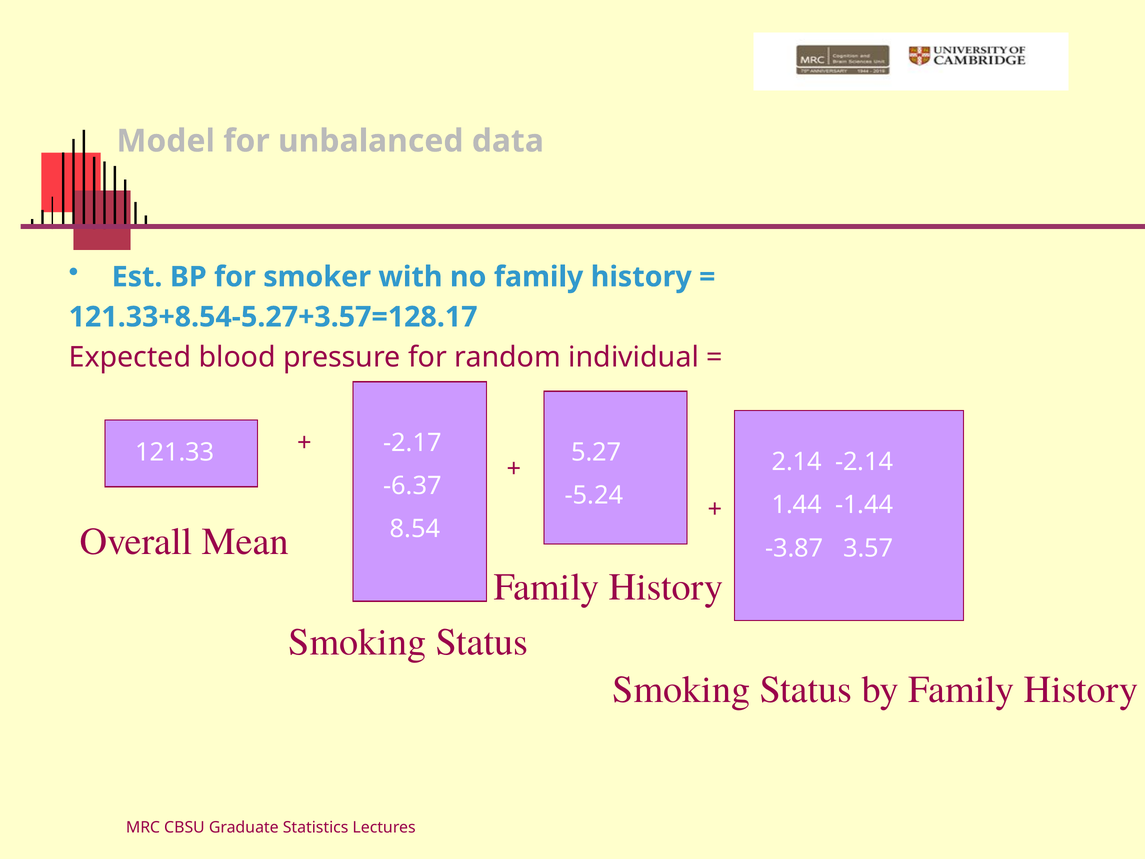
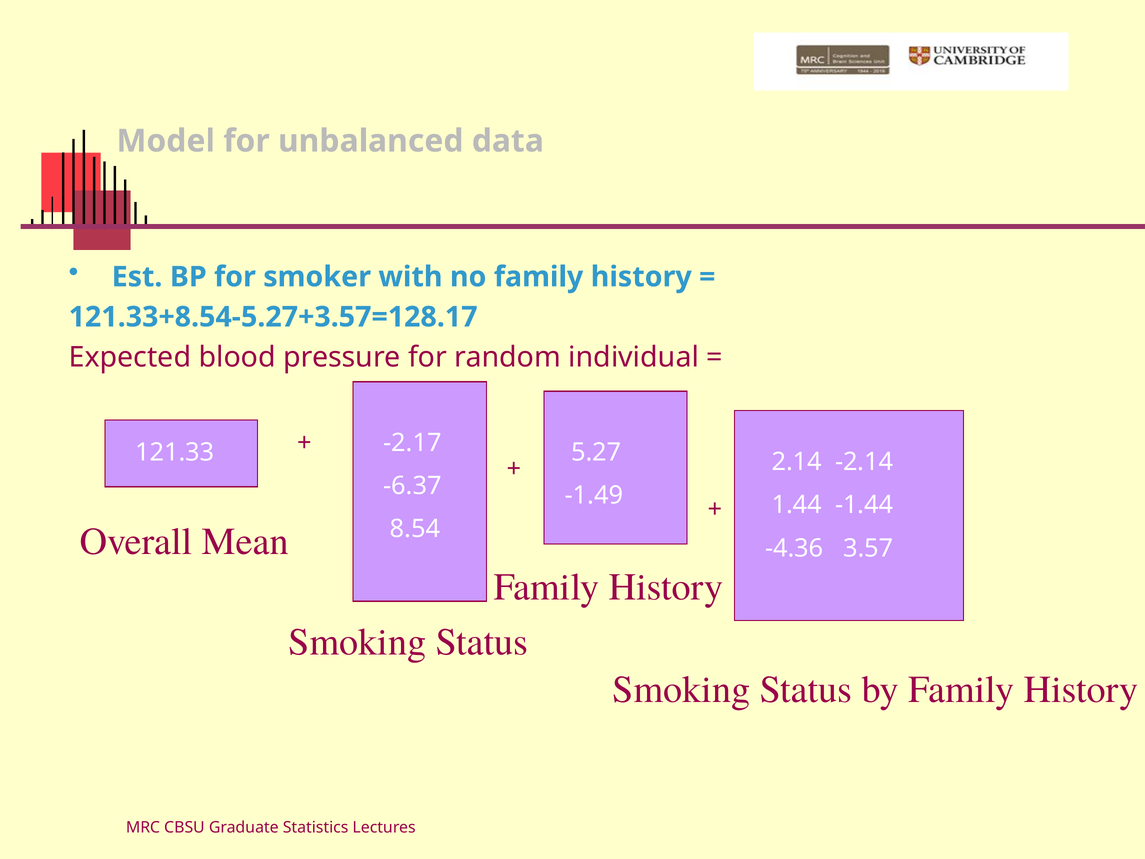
-5.24: -5.24 -> -1.49 (594, 495)
-3.87: -3.87 -> -4.36 (794, 548)
